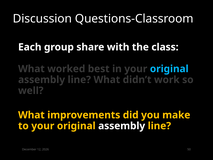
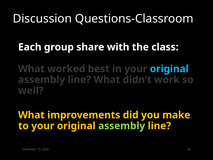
assembly colour: white -> light green (122, 126)
